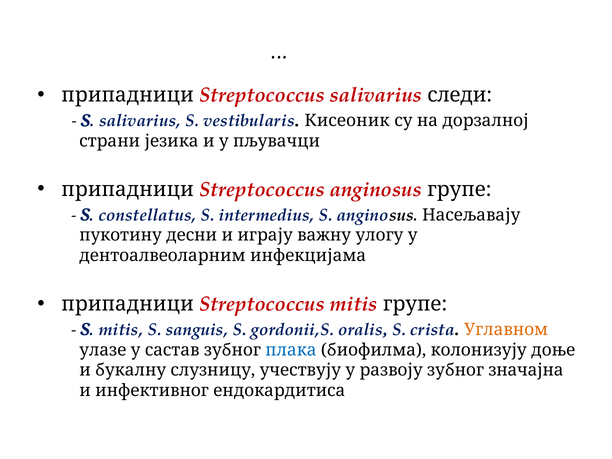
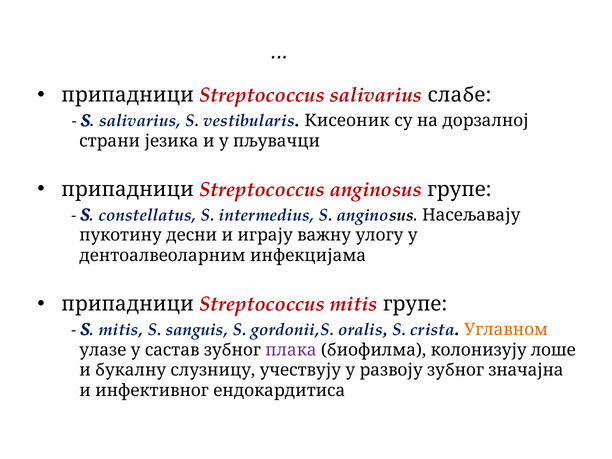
следи: следи -> слабе (460, 95)
плака colour: blue -> purple (291, 350)
доње: доње -> лоше (553, 350)
